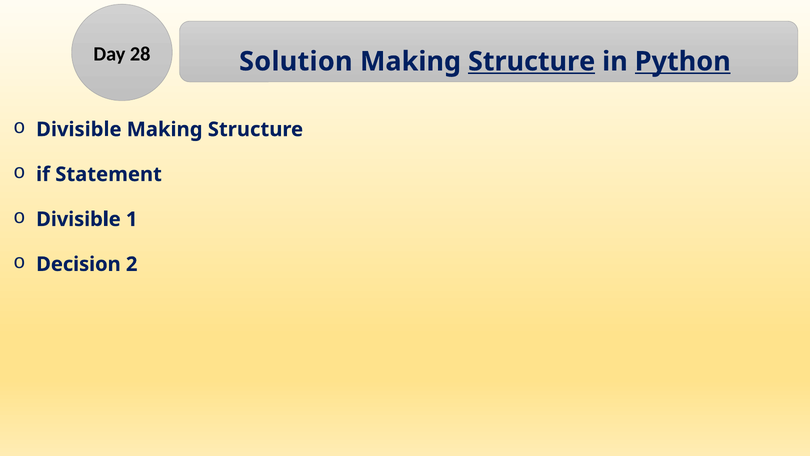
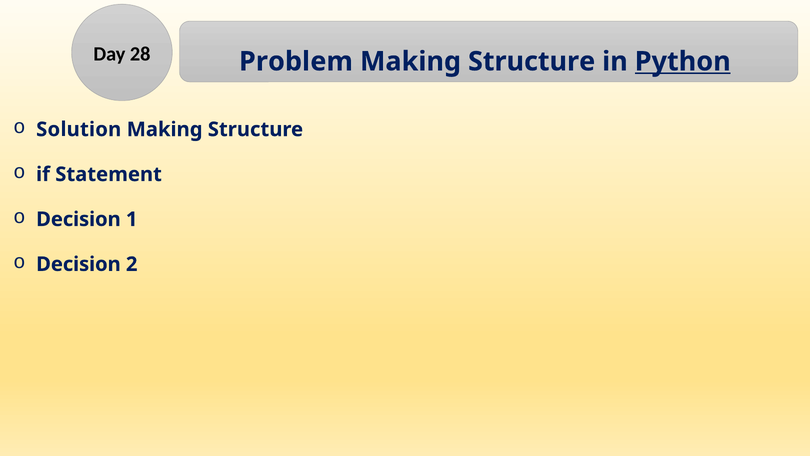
Solution: Solution -> Problem (296, 61)
Structure underline: present -> none (532, 61)
Divisible: Divisible -> Solution (79, 129)
Divisible: Divisible -> Decision (78, 219)
